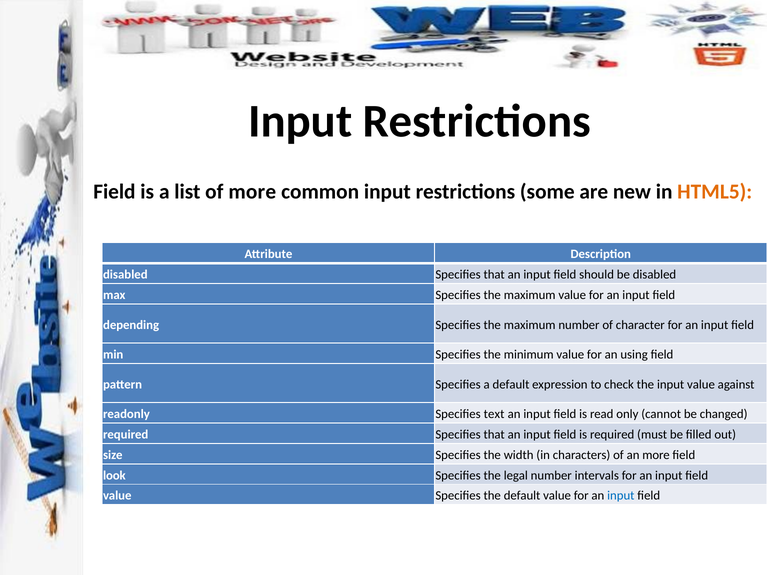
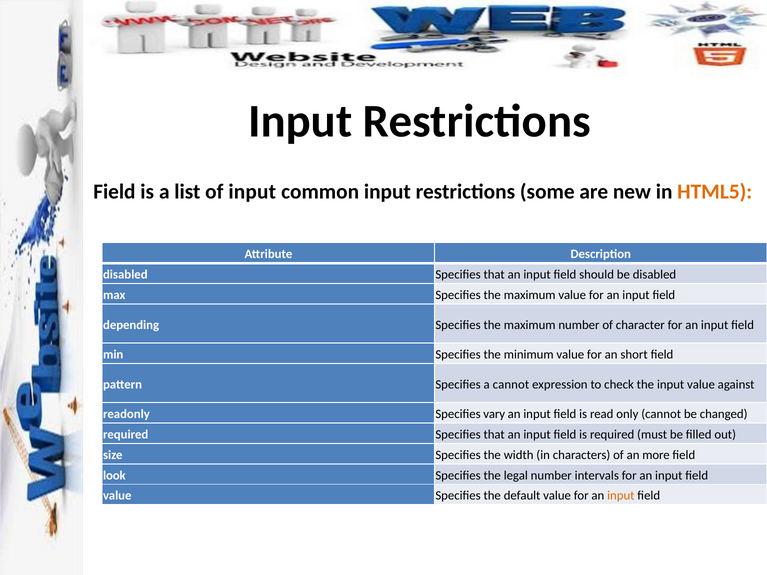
of more: more -> input (252, 192)
using: using -> short (634, 355)
a default: default -> cannot (511, 385)
text: text -> vary (494, 414)
input colour: blue -> orange (621, 496)
